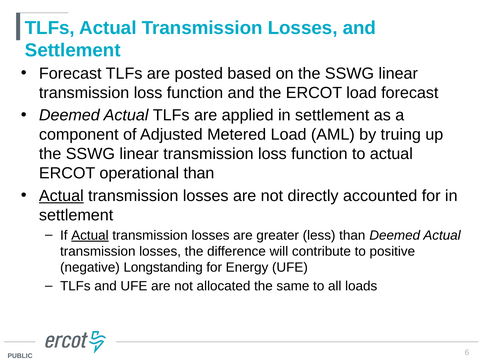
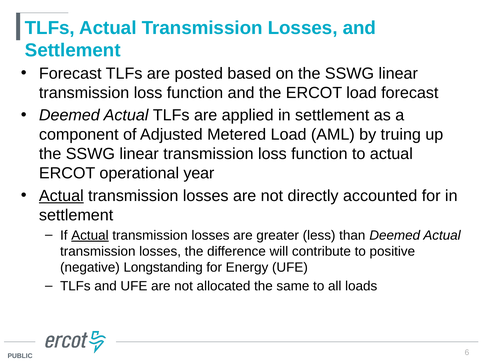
operational than: than -> year (199, 173)
